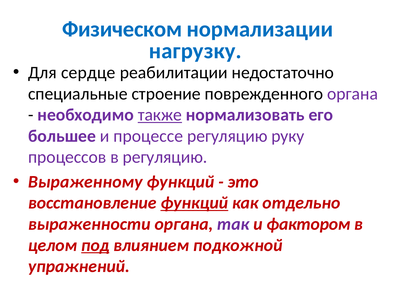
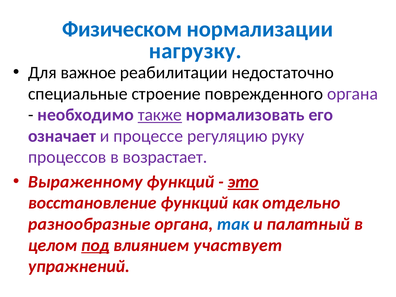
сердце: сердце -> важное (88, 73)
большее: большее -> означает (62, 136)
в регуляцию: регуляцию -> возрастает (165, 157)
это underline: none -> present (243, 182)
функций underline: present -> none (194, 203)
выраженности: выраженности -> разнообразные (89, 224)
так colour: purple -> blue (233, 224)
фактором: фактором -> палатный (308, 224)
подкожной: подкожной -> участвует (238, 245)
